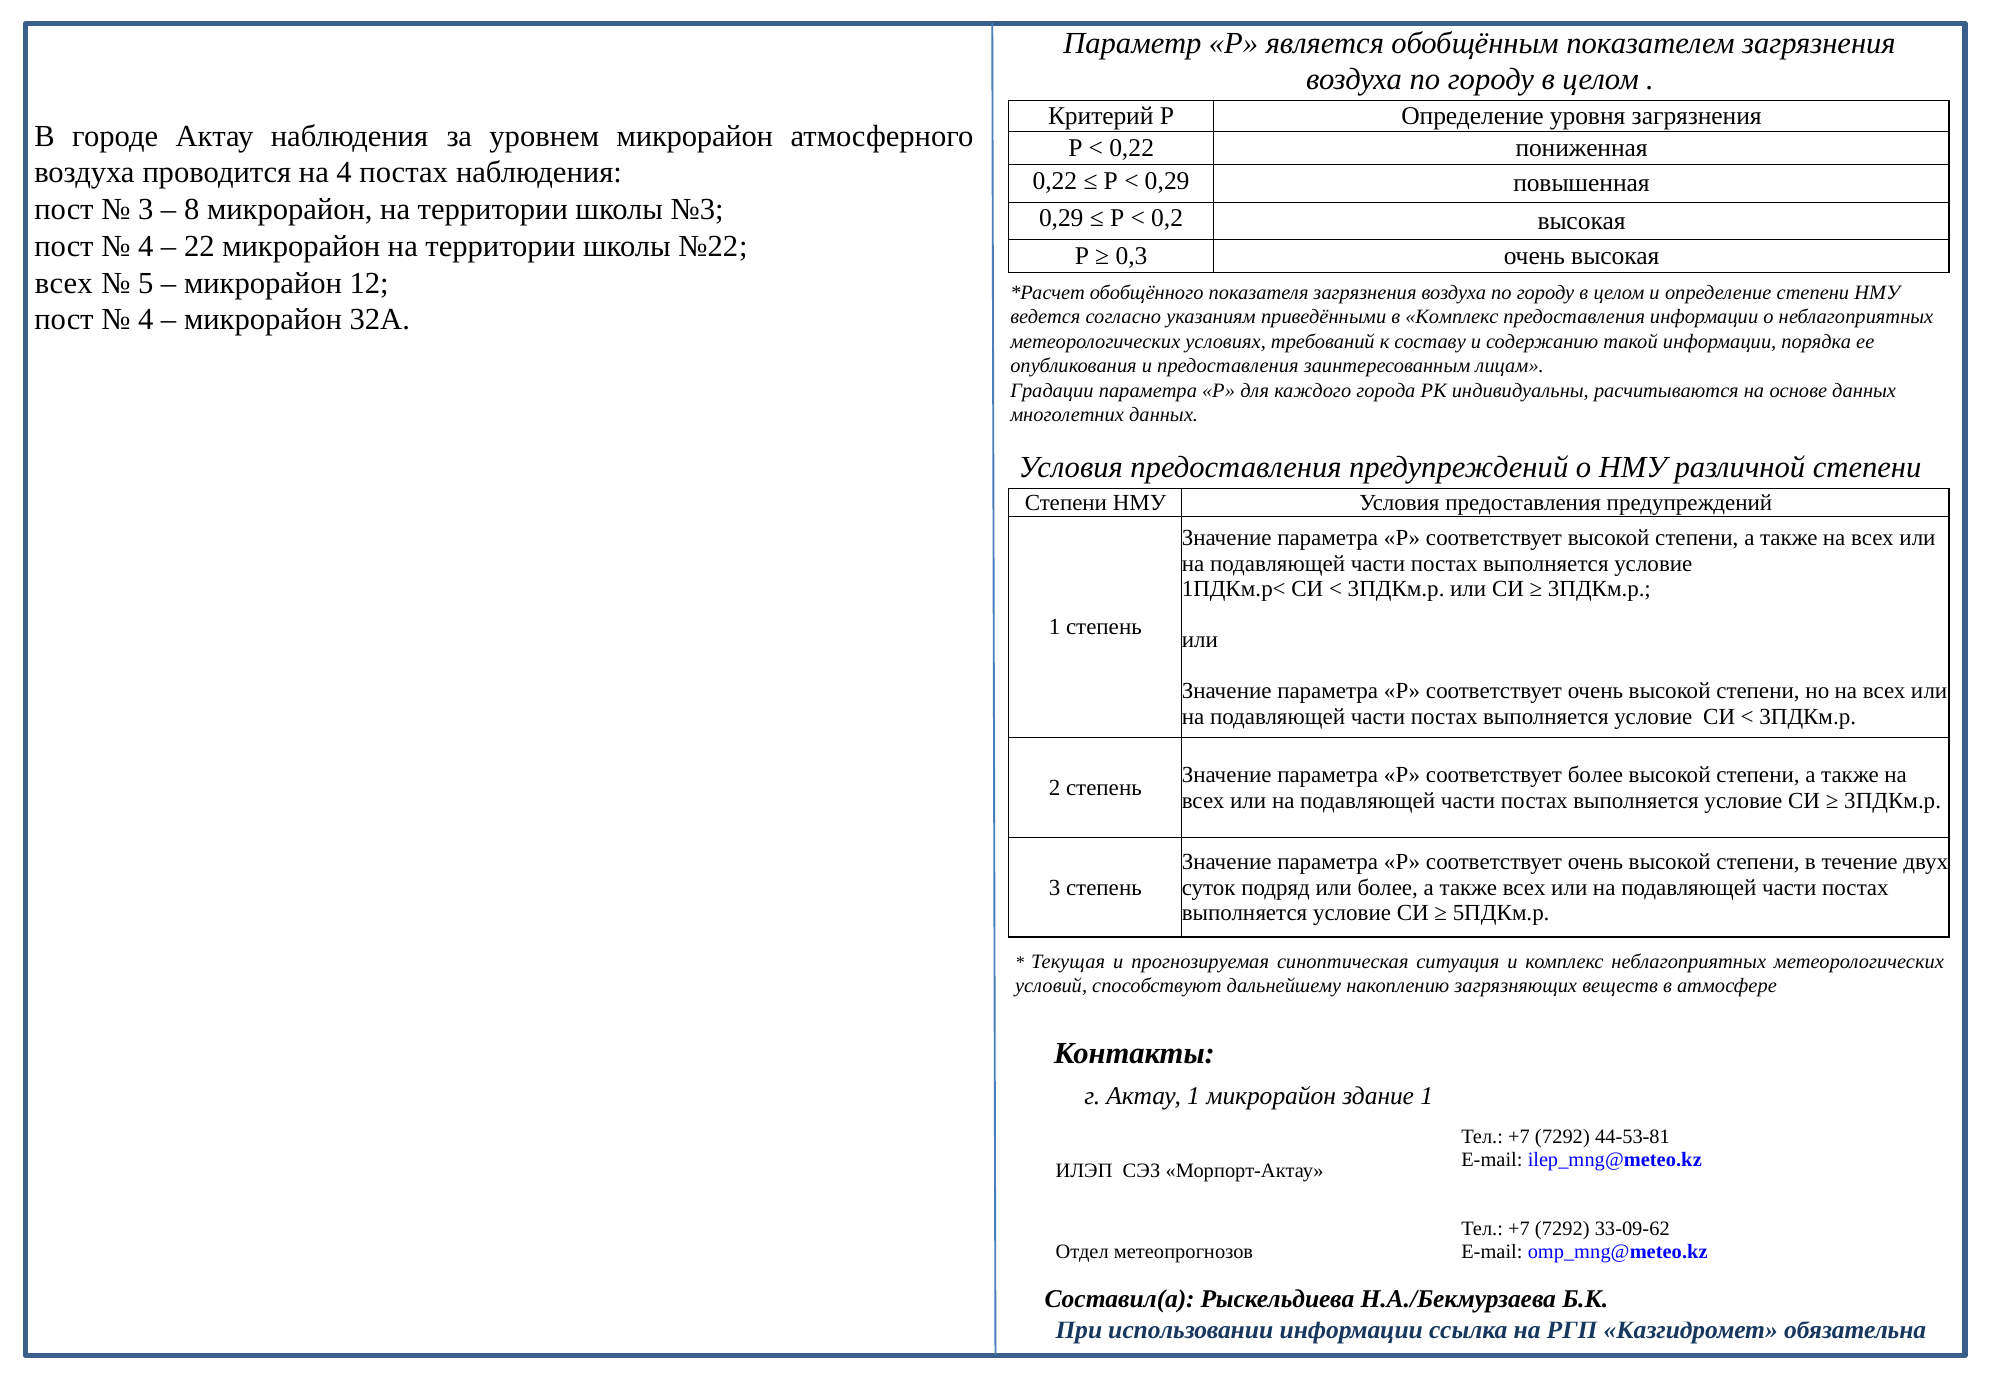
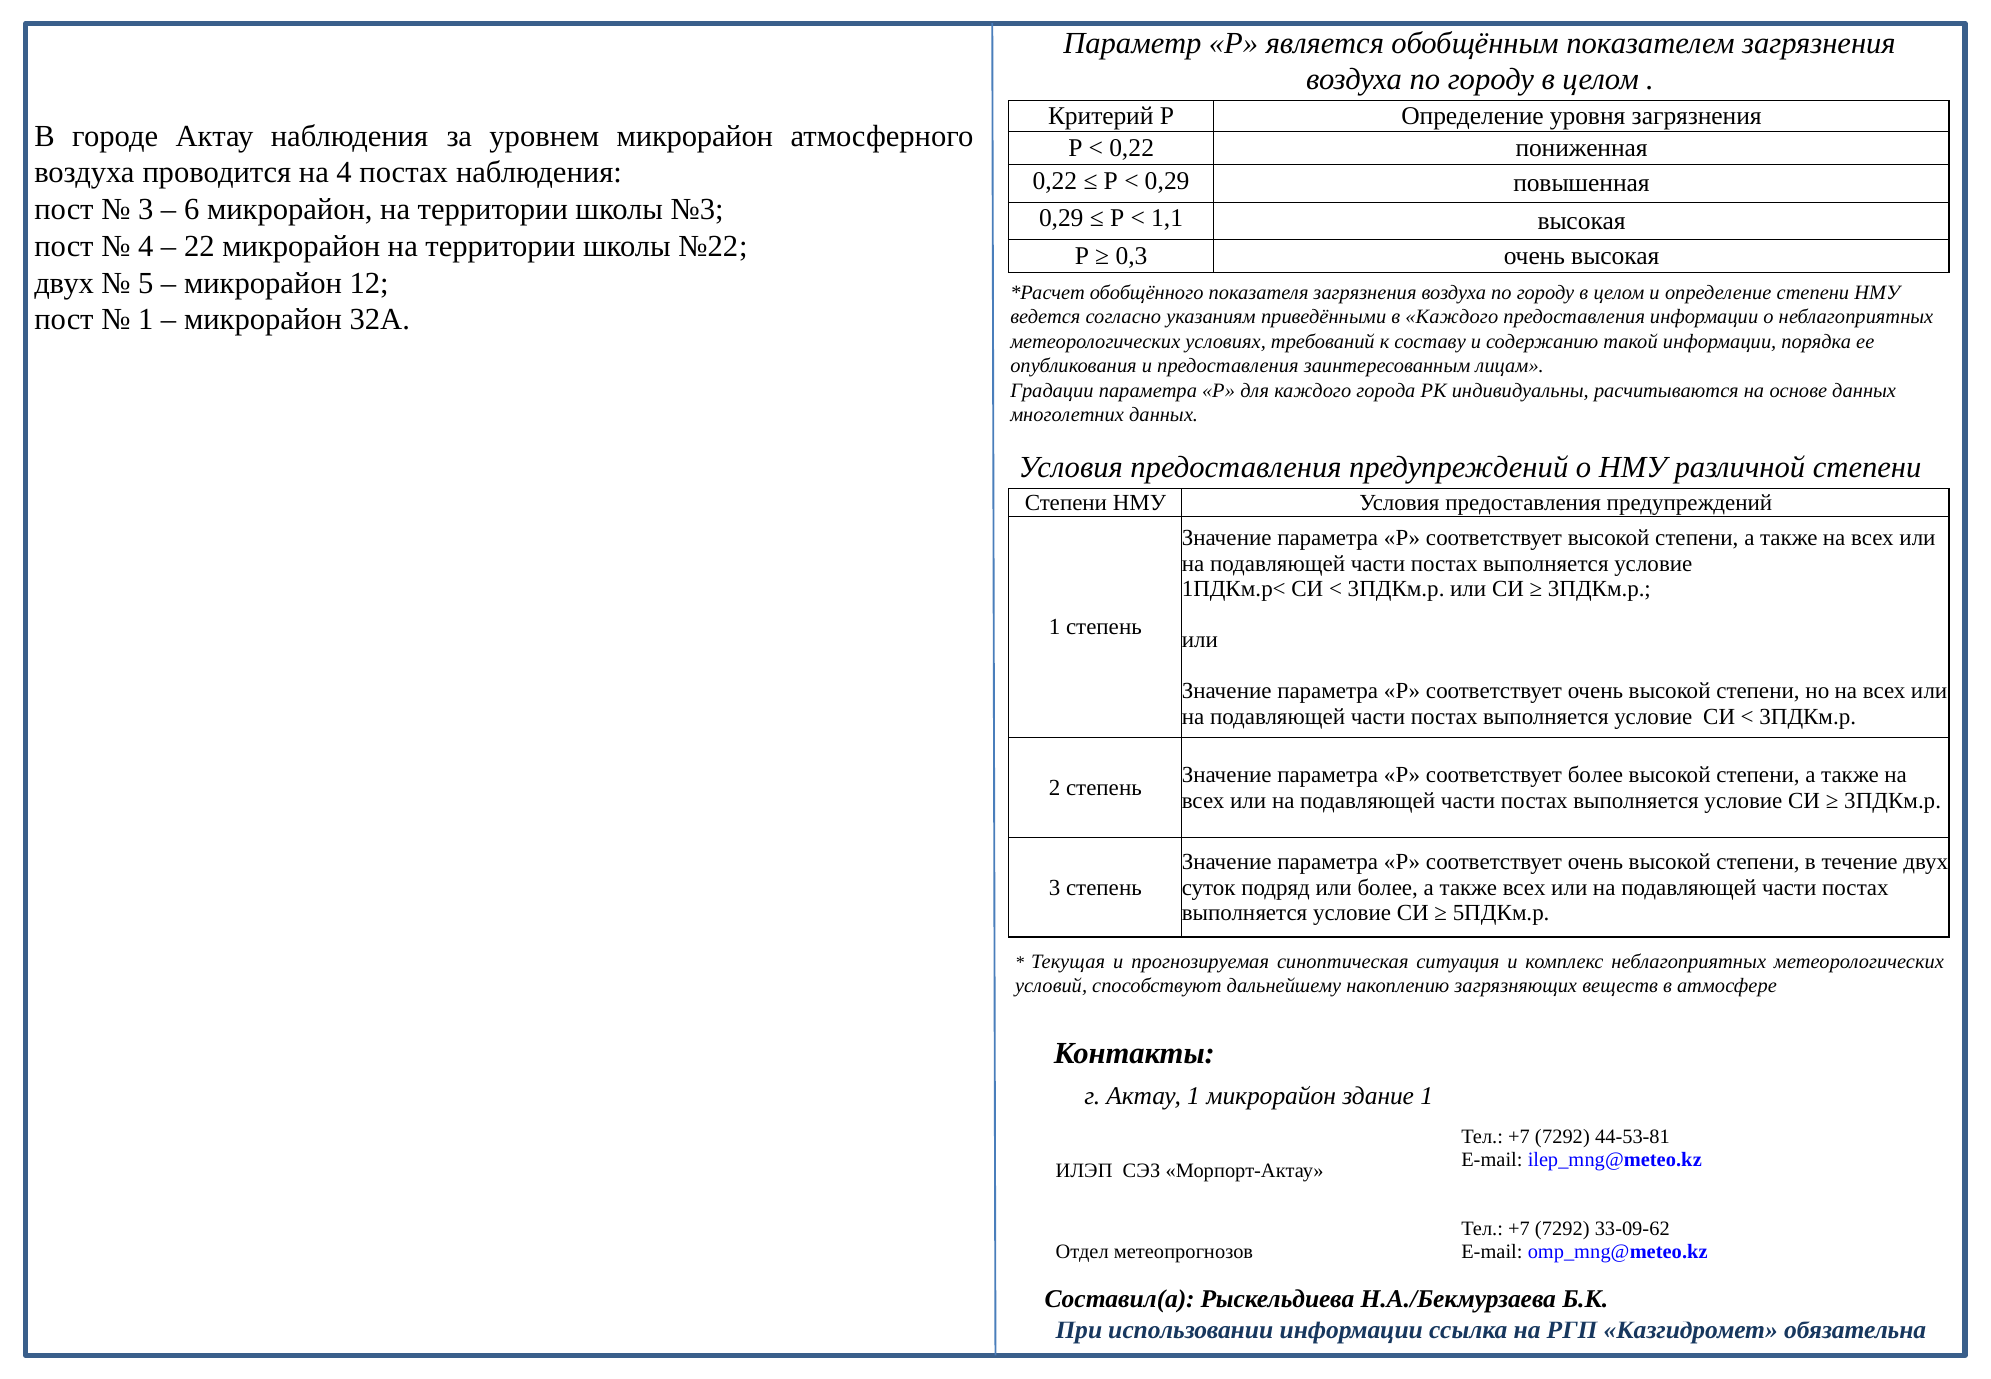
8: 8 -> 6 (192, 209)
0,2: 0,2 -> 1,1 (1167, 218)
всех: всех -> двух (64, 283)
4: 4 -> 1 (146, 320)
в Комплекс: Комплекс -> Каждого (1452, 317)
